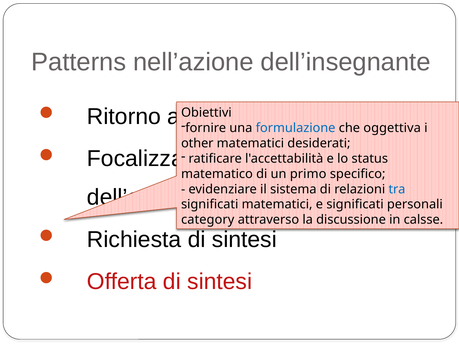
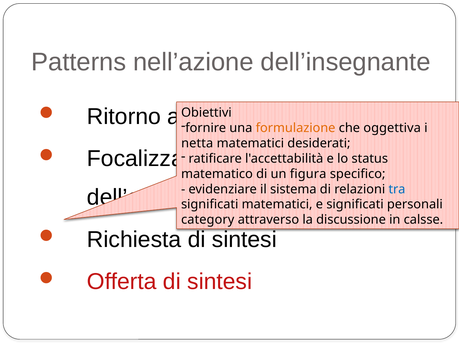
formulazione colour: blue -> orange (296, 128)
other: other -> netta (197, 143)
primo: primo -> figura (308, 174)
